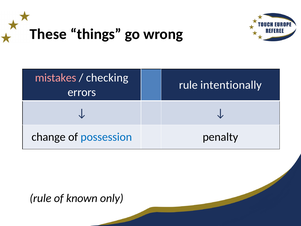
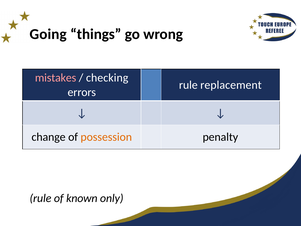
These: These -> Going (48, 34)
intentionally: intentionally -> replacement (231, 85)
possession colour: blue -> orange (106, 137)
